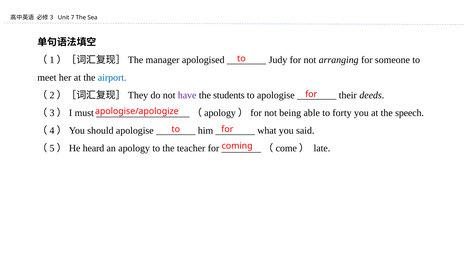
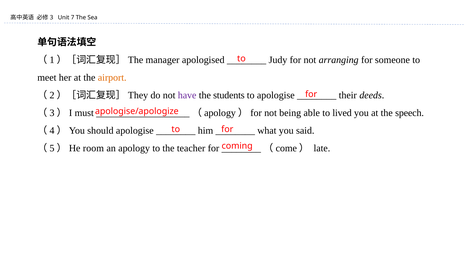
airport colour: blue -> orange (112, 78)
forty: forty -> lived (342, 113)
heard: heard -> room (93, 148)
